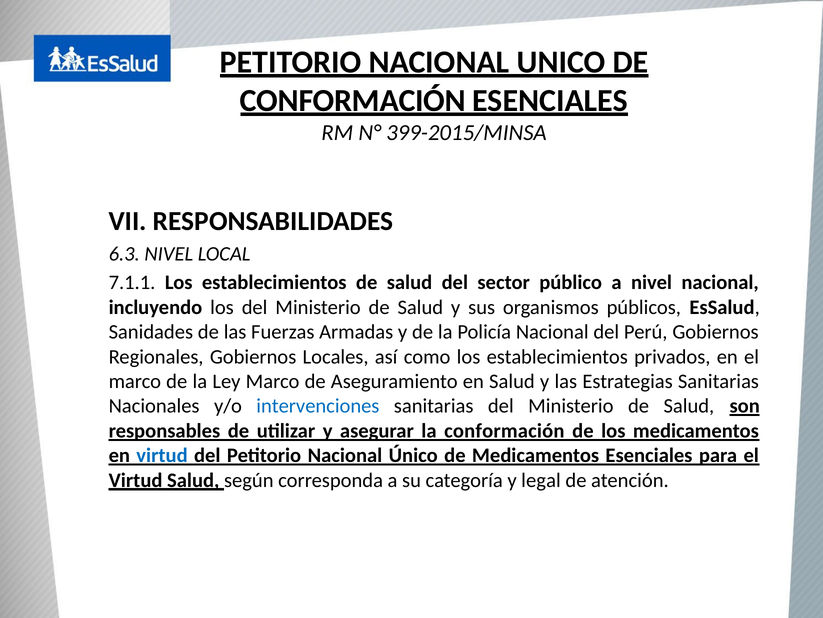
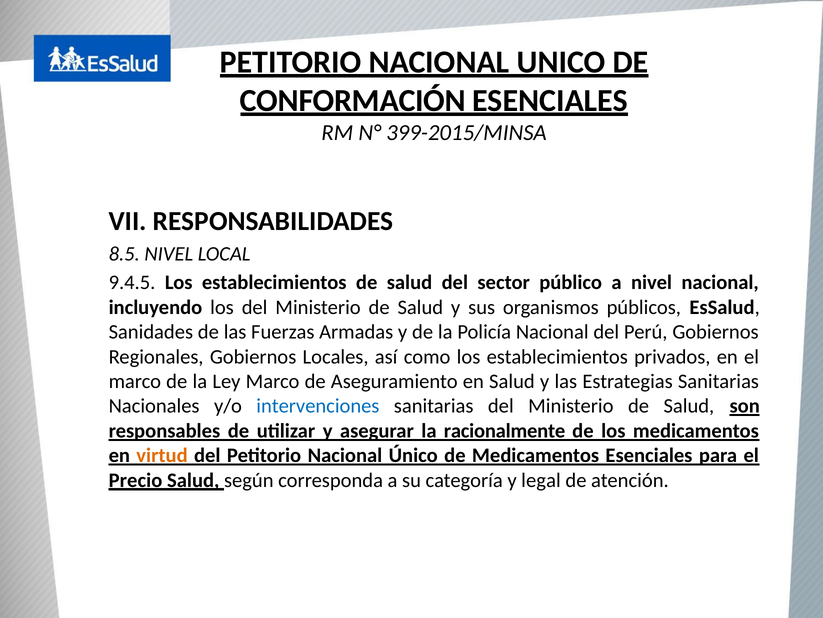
6.3: 6.3 -> 8.5 (124, 253)
7.1.1: 7.1.1 -> 9.4.5 (132, 282)
la conformación: conformación -> racionalmente (505, 430)
virtud colour: blue -> orange (162, 455)
Virtud: Virtud -> Precio (136, 480)
